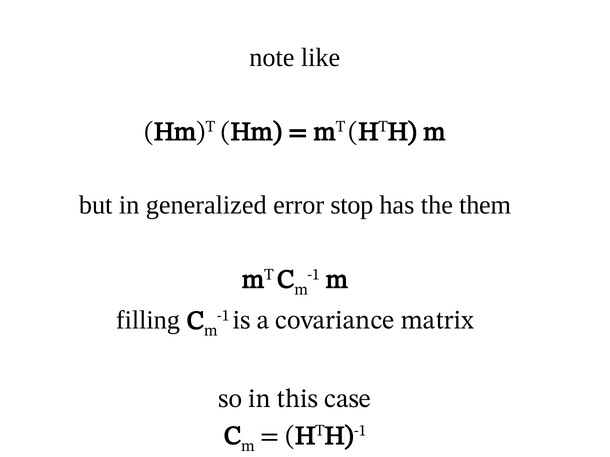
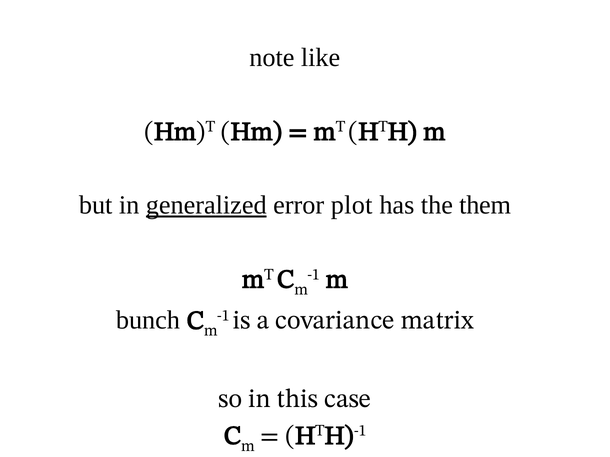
generalized underline: none -> present (206, 205)
stop: stop -> plot (352, 205)
filling: filling -> bunch (148, 321)
